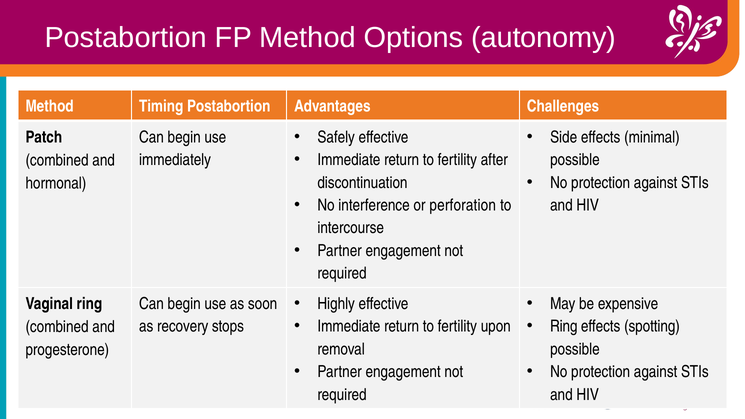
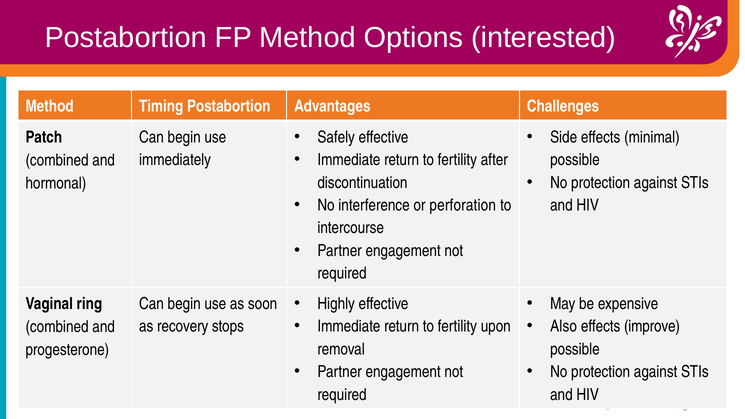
autonomy: autonomy -> interested (544, 38)
Ring: Ring -> Also (564, 326)
spotting: spotting -> improve (652, 326)
